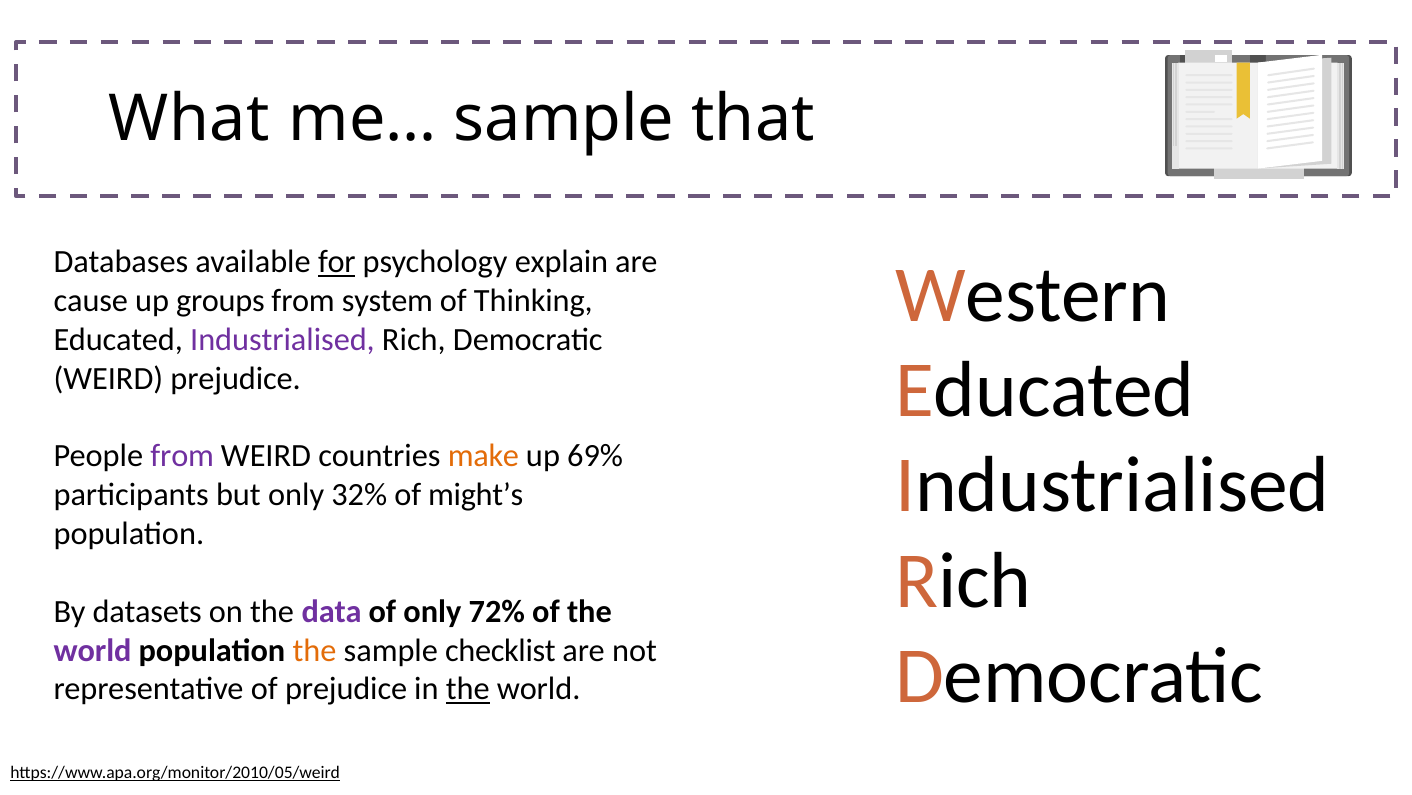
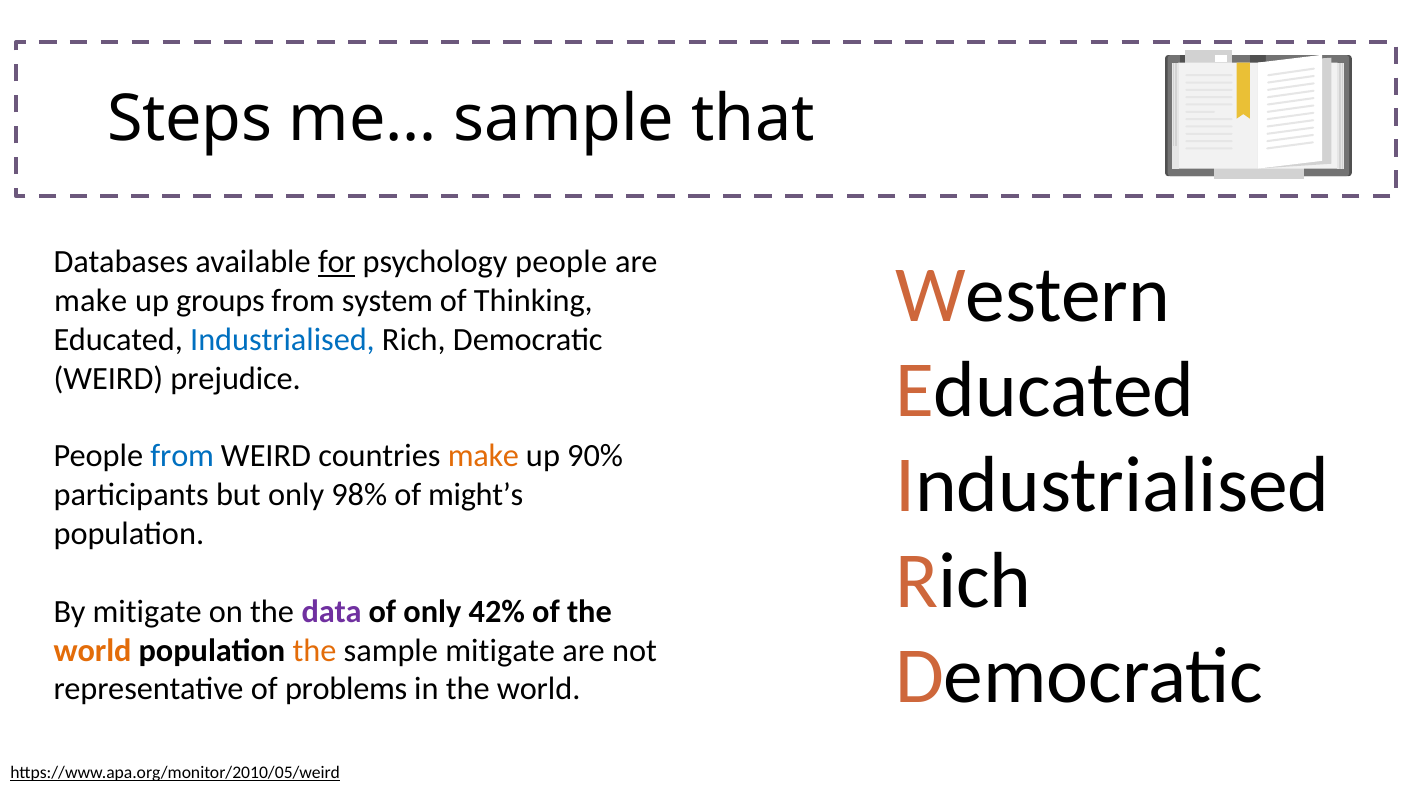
What: What -> Steps (190, 119)
psychology explain: explain -> people (561, 262)
cause: cause -> make (91, 300)
Industrialised colour: purple -> blue (282, 339)
from colour: purple -> blue (182, 456)
69%: 69% -> 90% (595, 456)
32%: 32% -> 98% (359, 495)
By datasets: datasets -> mitigate (147, 611)
72%: 72% -> 42% (497, 611)
world colour: purple -> orange (93, 650)
sample checklist: checklist -> mitigate (500, 650)
of prejudice: prejudice -> problems (346, 689)
the underline: present -> none (468, 689)
